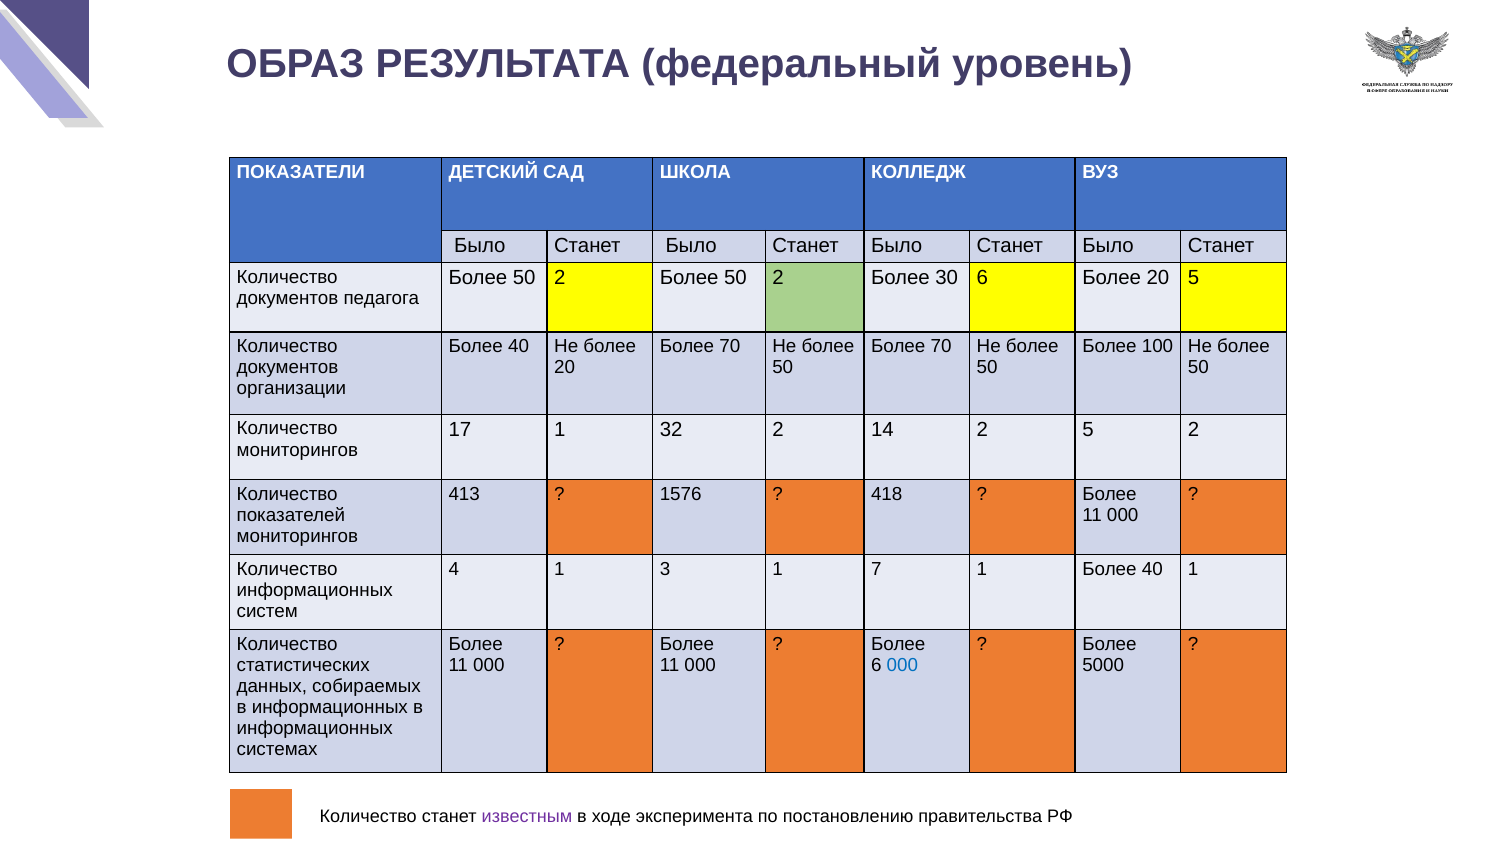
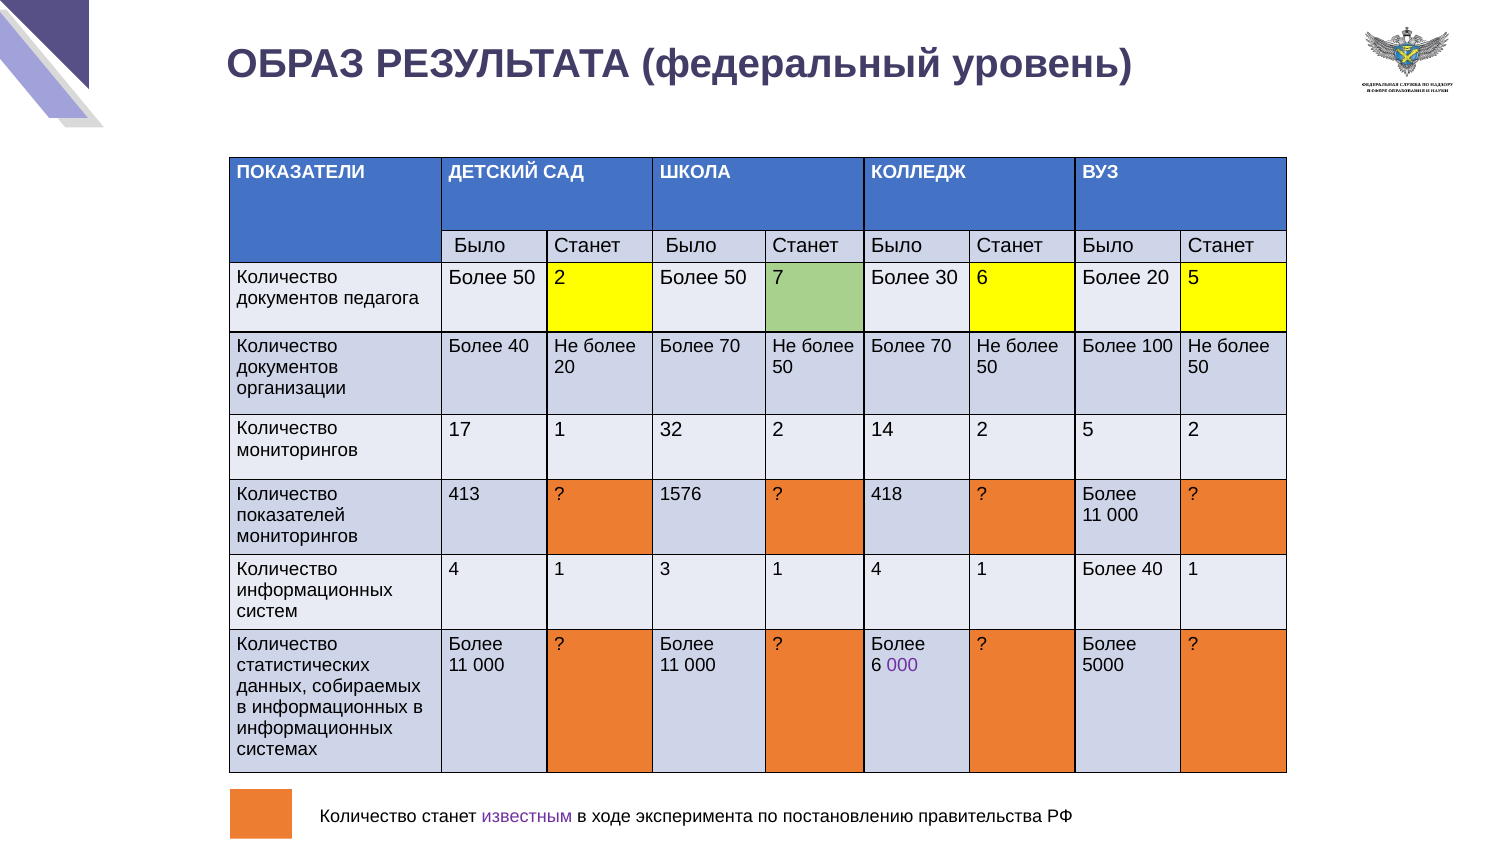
2 Более 50 2: 2 -> 7 (778, 278)
1 7: 7 -> 4 (876, 569)
000 colour: blue -> purple (902, 665)
